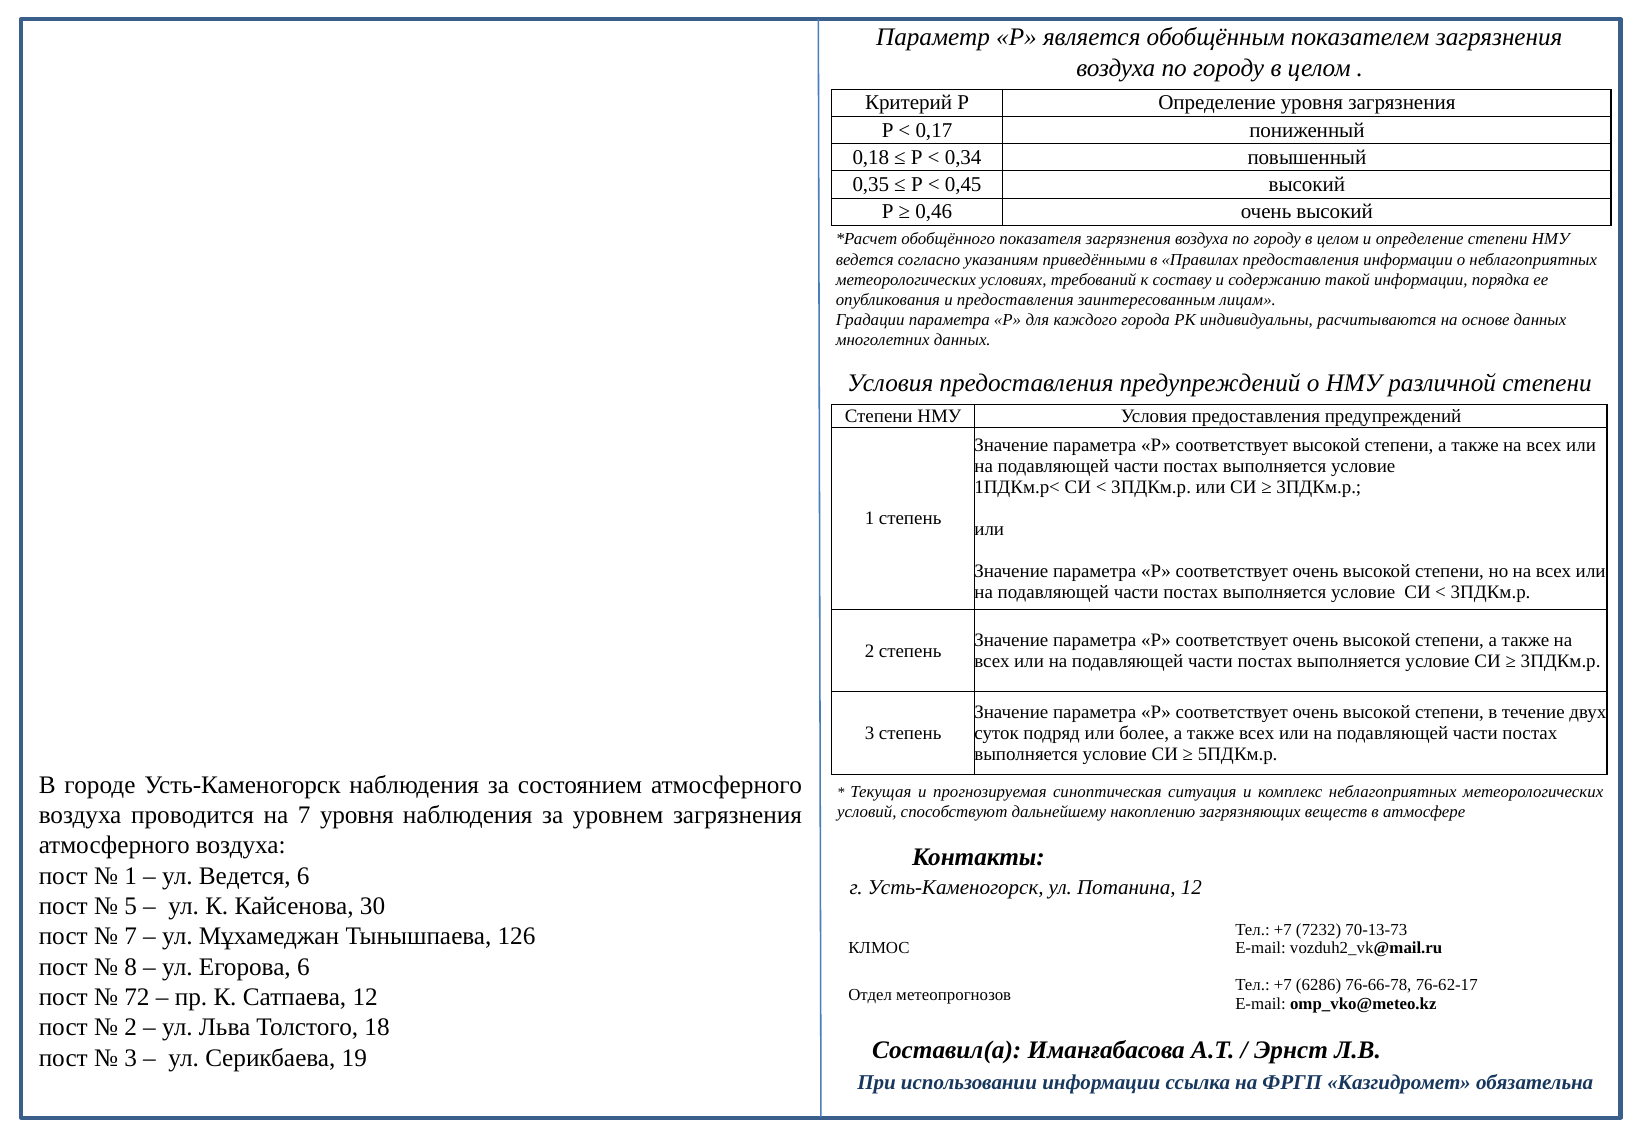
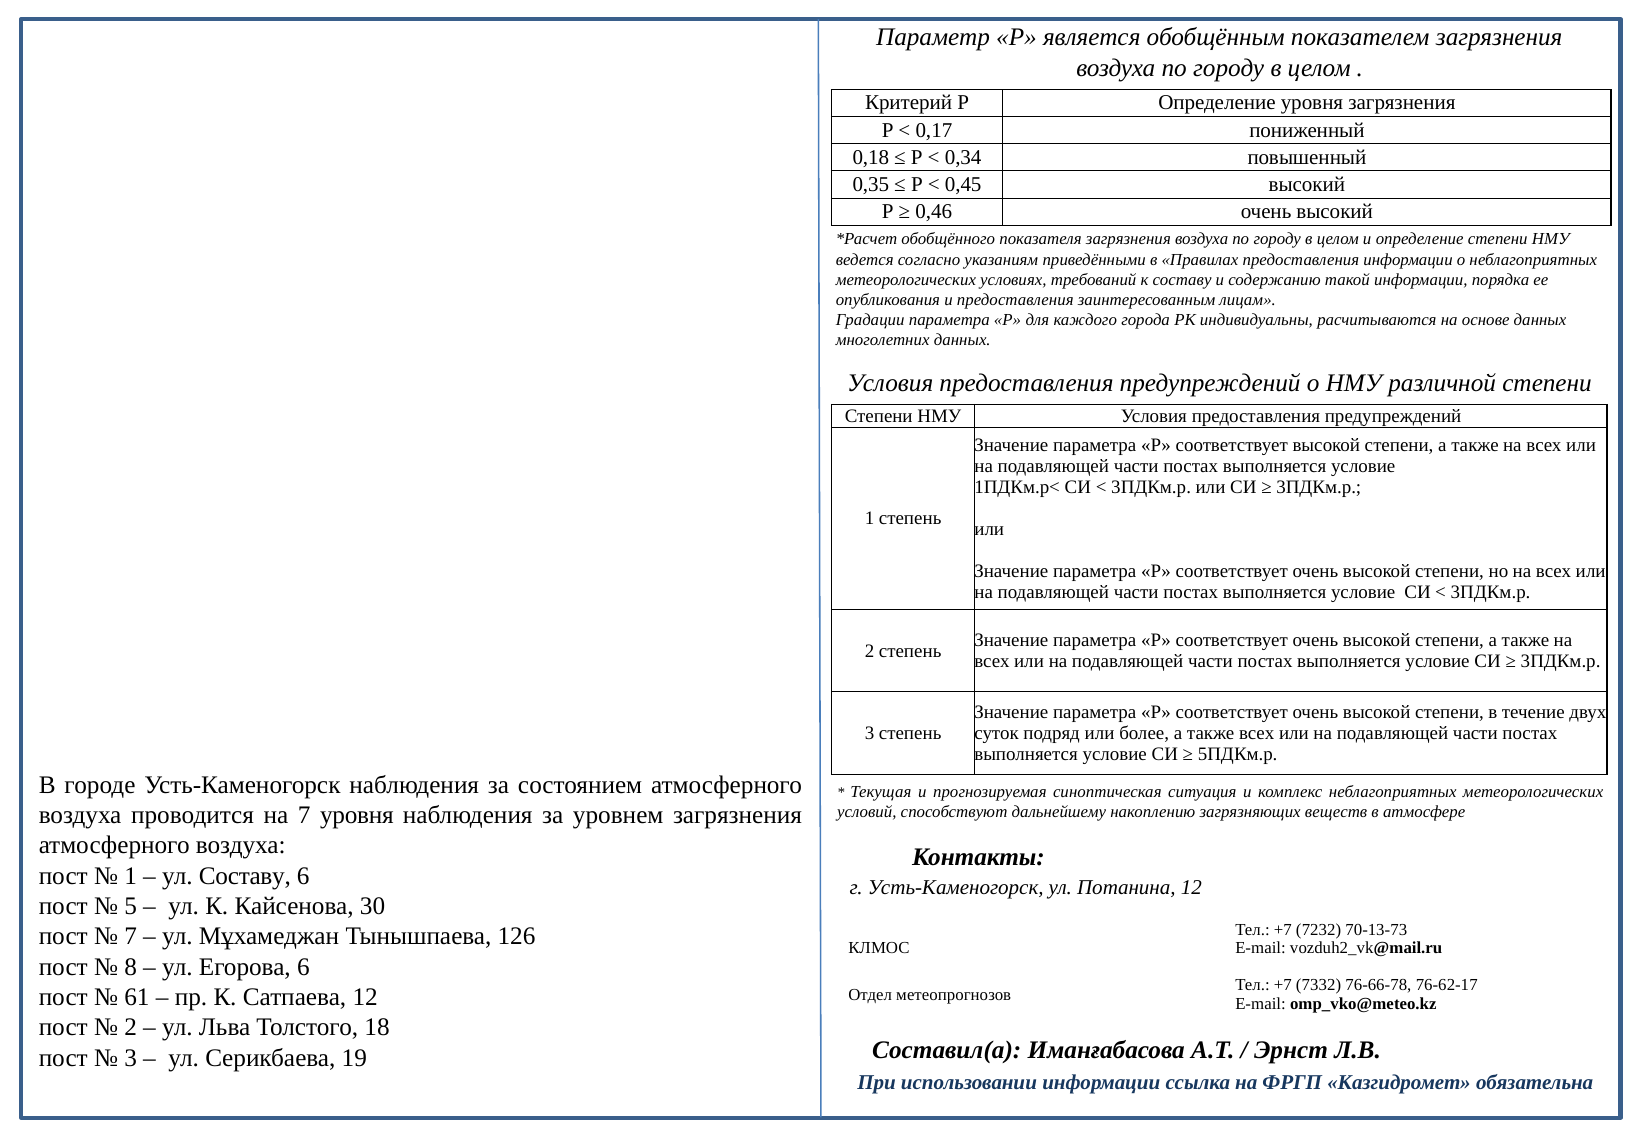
ул Ведется: Ведется -> Составу (245, 876)
6286: 6286 -> 7332 (1319, 985)
72: 72 -> 61 (137, 997)
